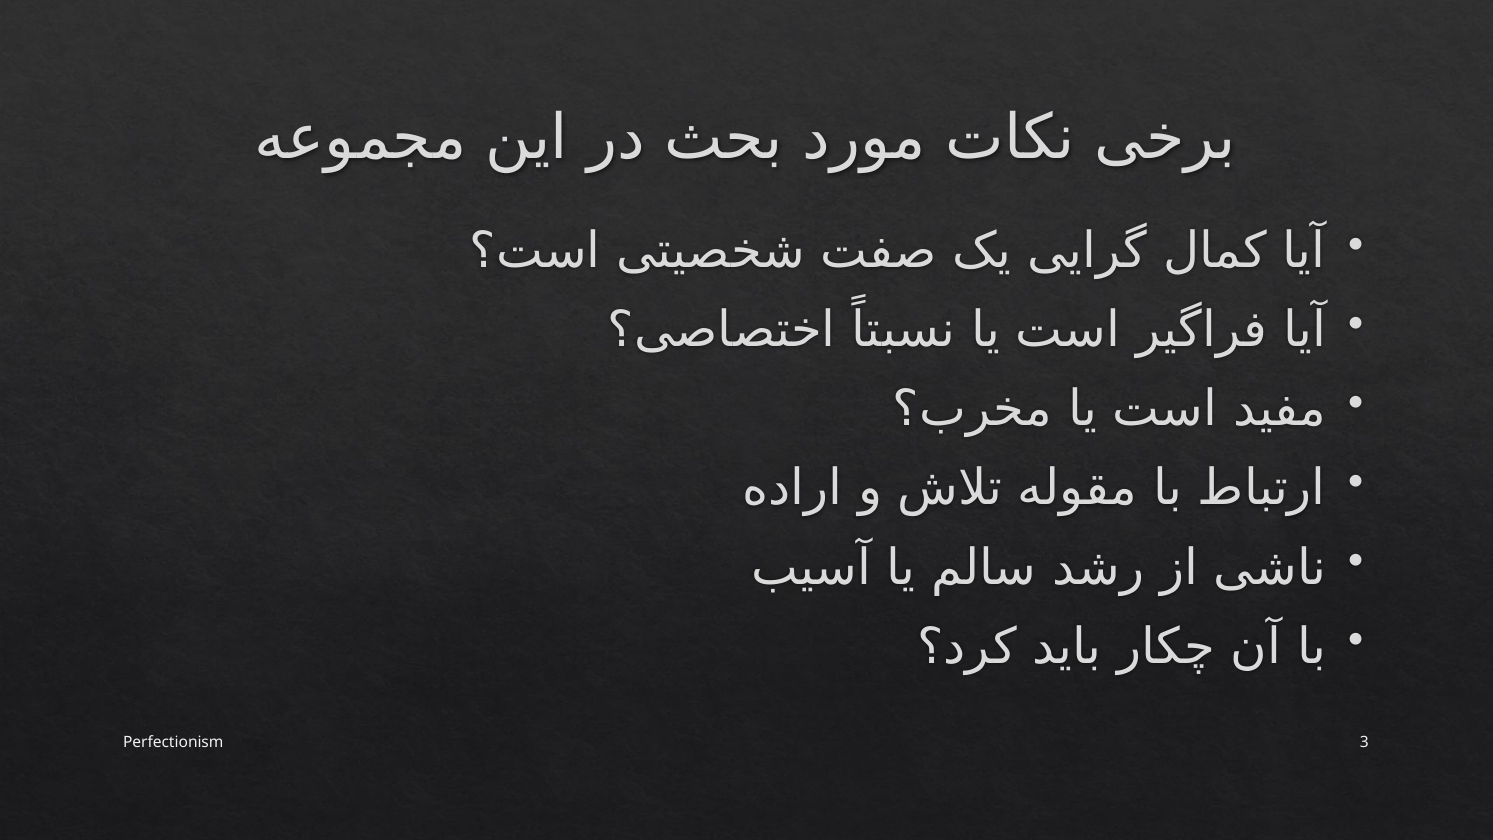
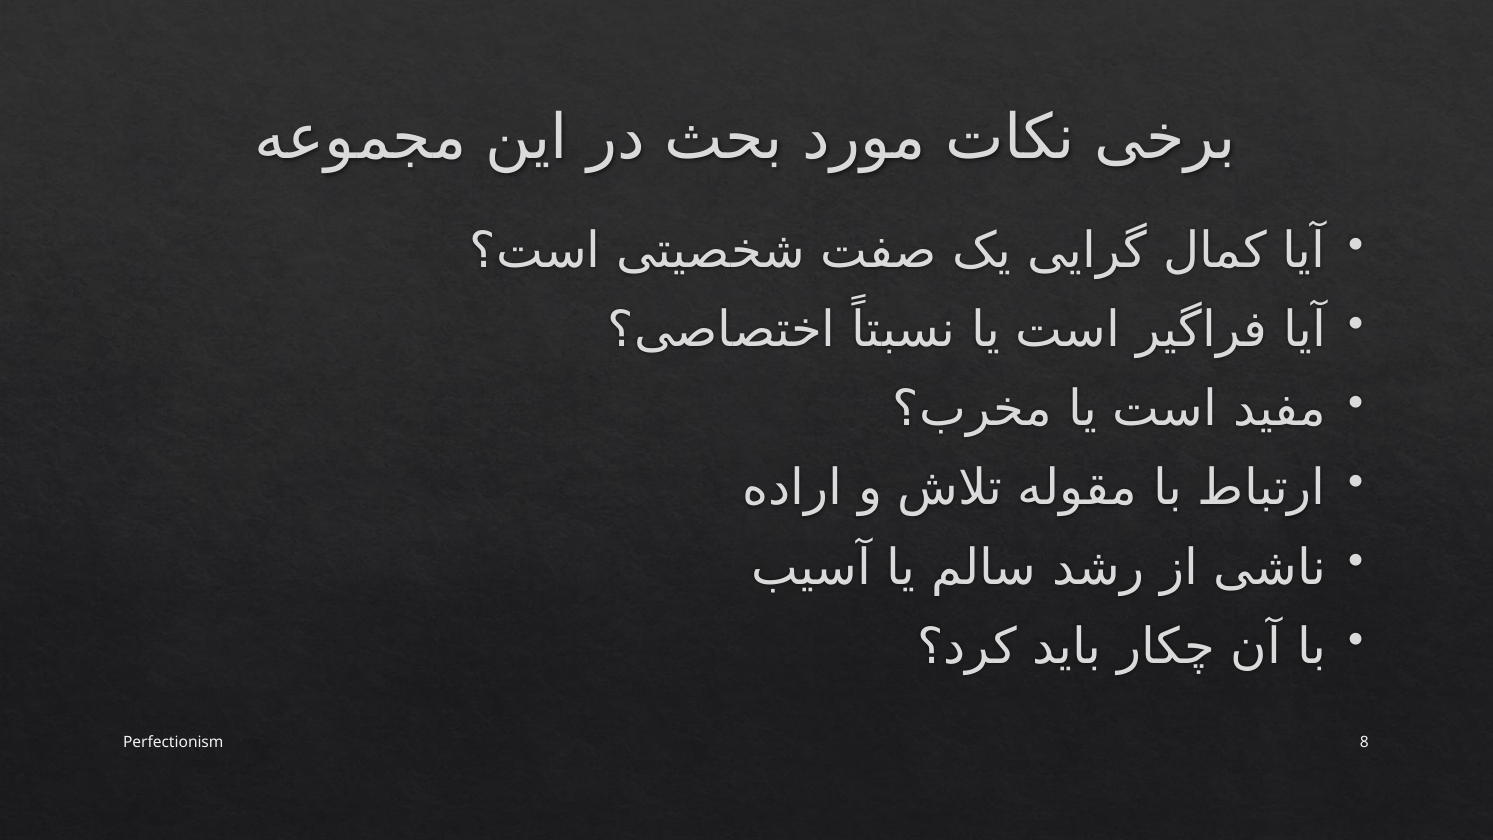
3: 3 -> 8 (1364, 743)
